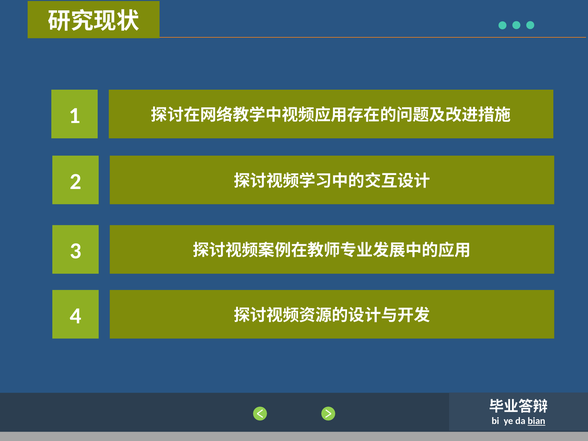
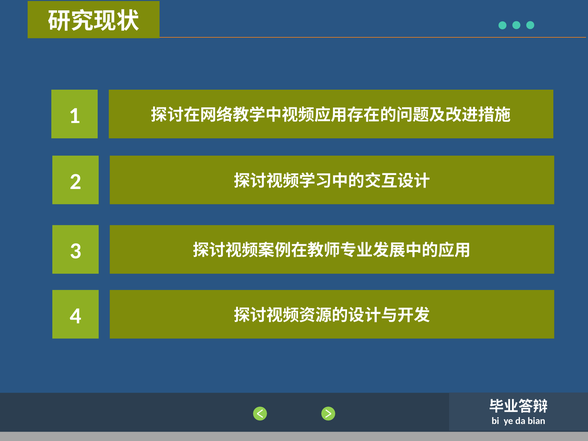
bian underline: present -> none (536, 421)
